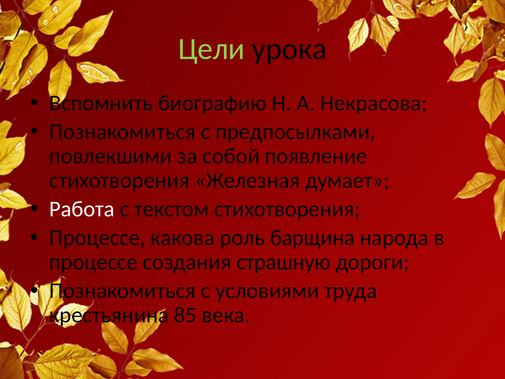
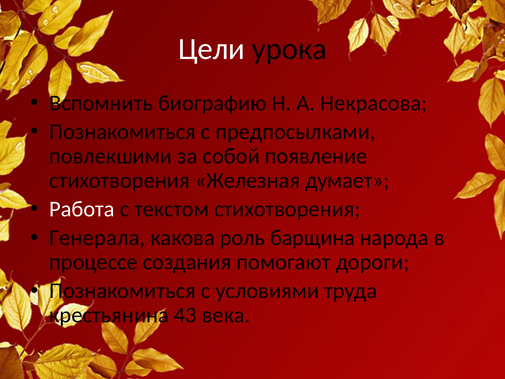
Цели colour: light green -> white (211, 49)
Процессе: Процессе -> Генерала (97, 238)
страшную: страшную -> помогают (283, 262)
85: 85 -> 43 (185, 315)
